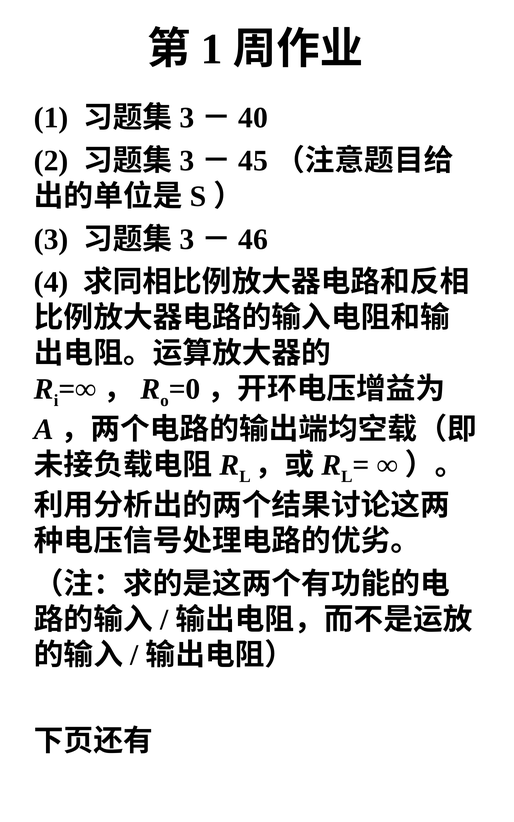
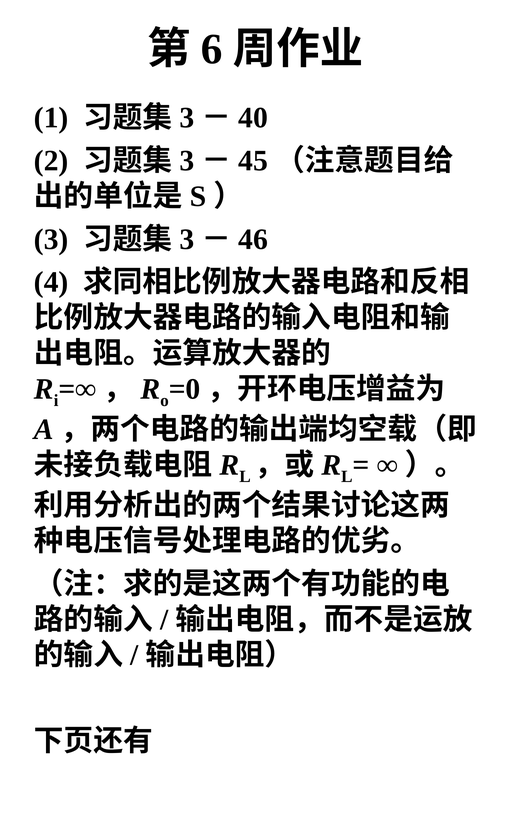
1: 1 -> 6 (212, 49)
